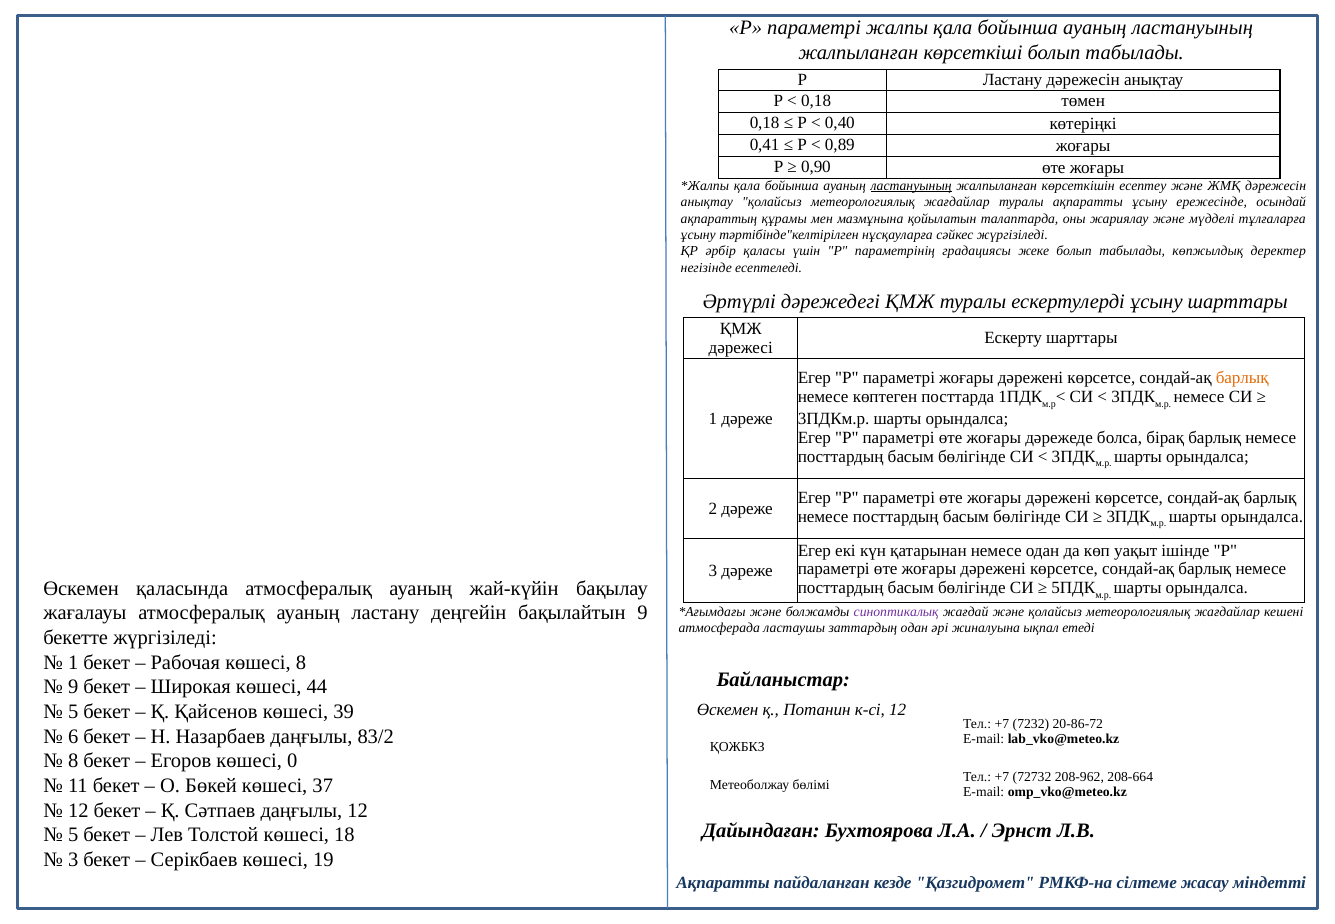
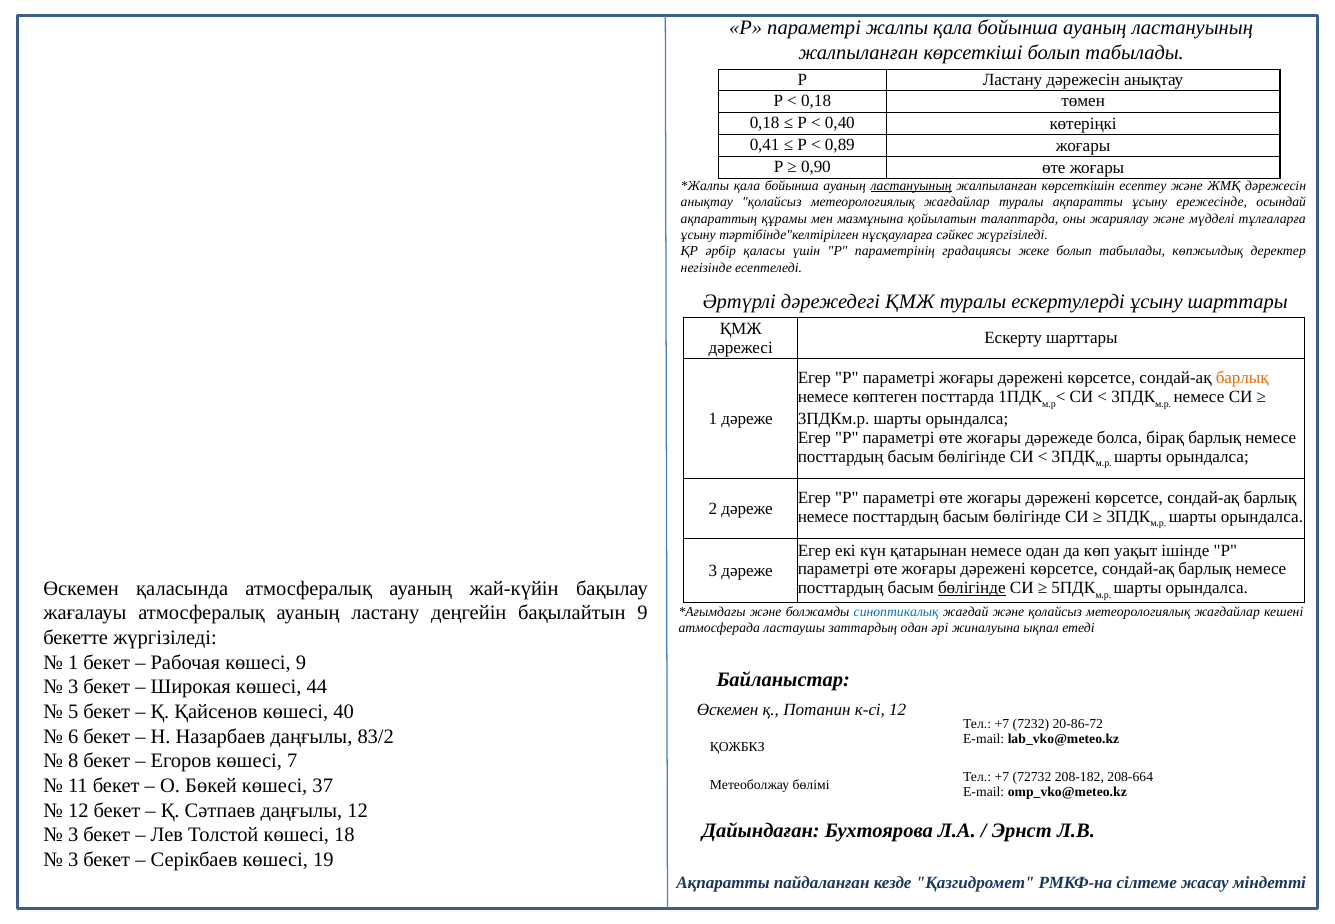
бөлігінде underline: none -> present (972, 588)
синоптикалық colour: purple -> blue (896, 612)
көшесі 8: 8 -> 9 (301, 663)
9: 9 -> 3 (73, 687)
39: 39 -> 40 (344, 712)
0: 0 -> 7 (292, 761)
208-962: 208-962 -> 208-182 (1079, 777)
5: 5 -> 3 (73, 835)
